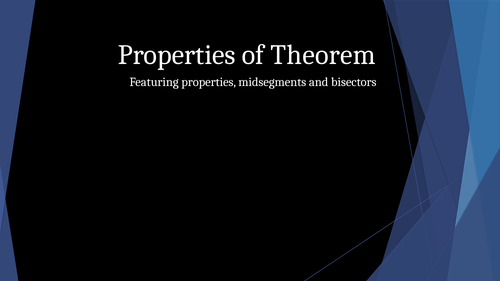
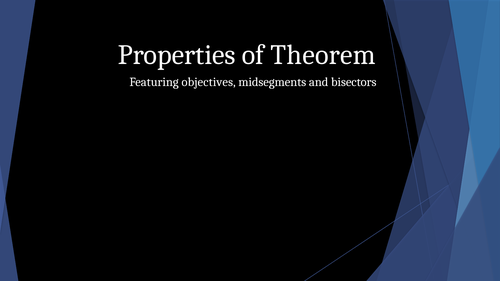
Featuring properties: properties -> objectives (209, 82)
